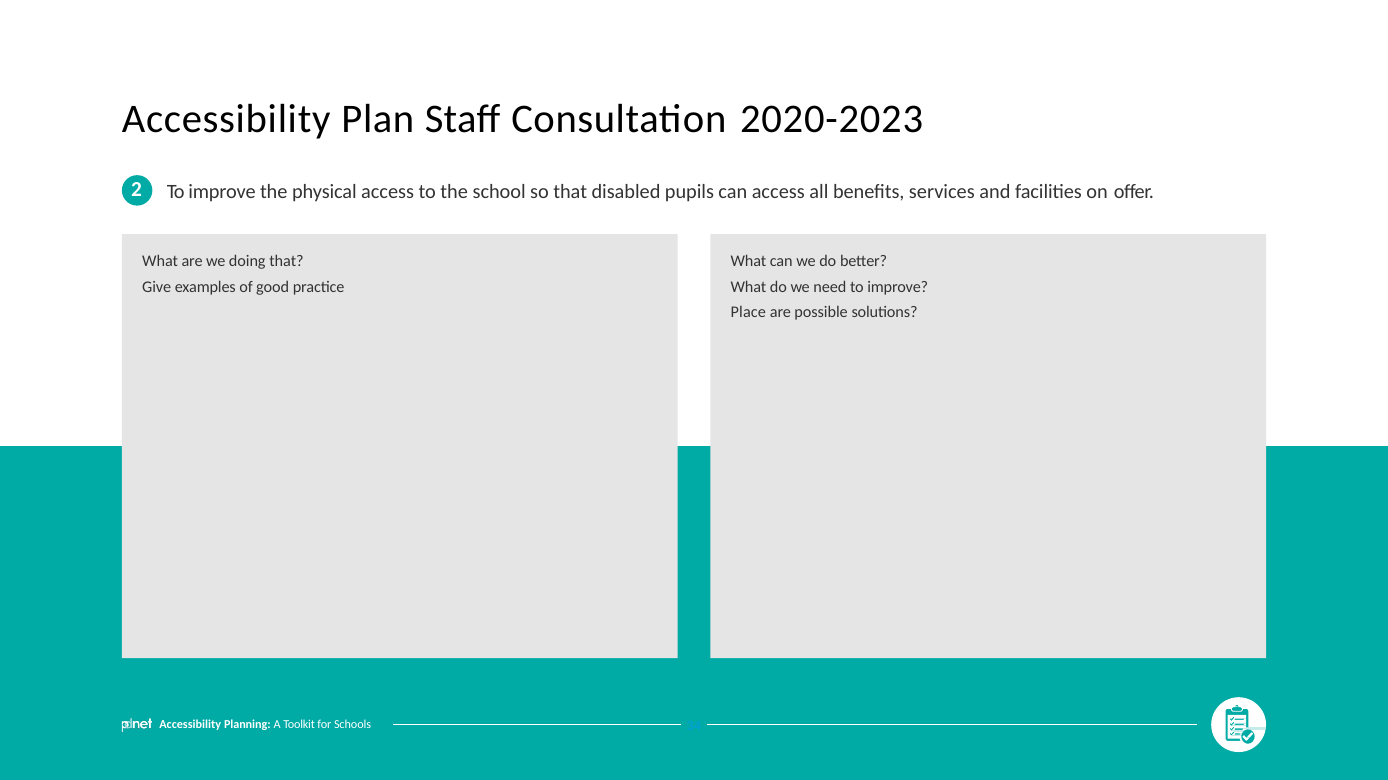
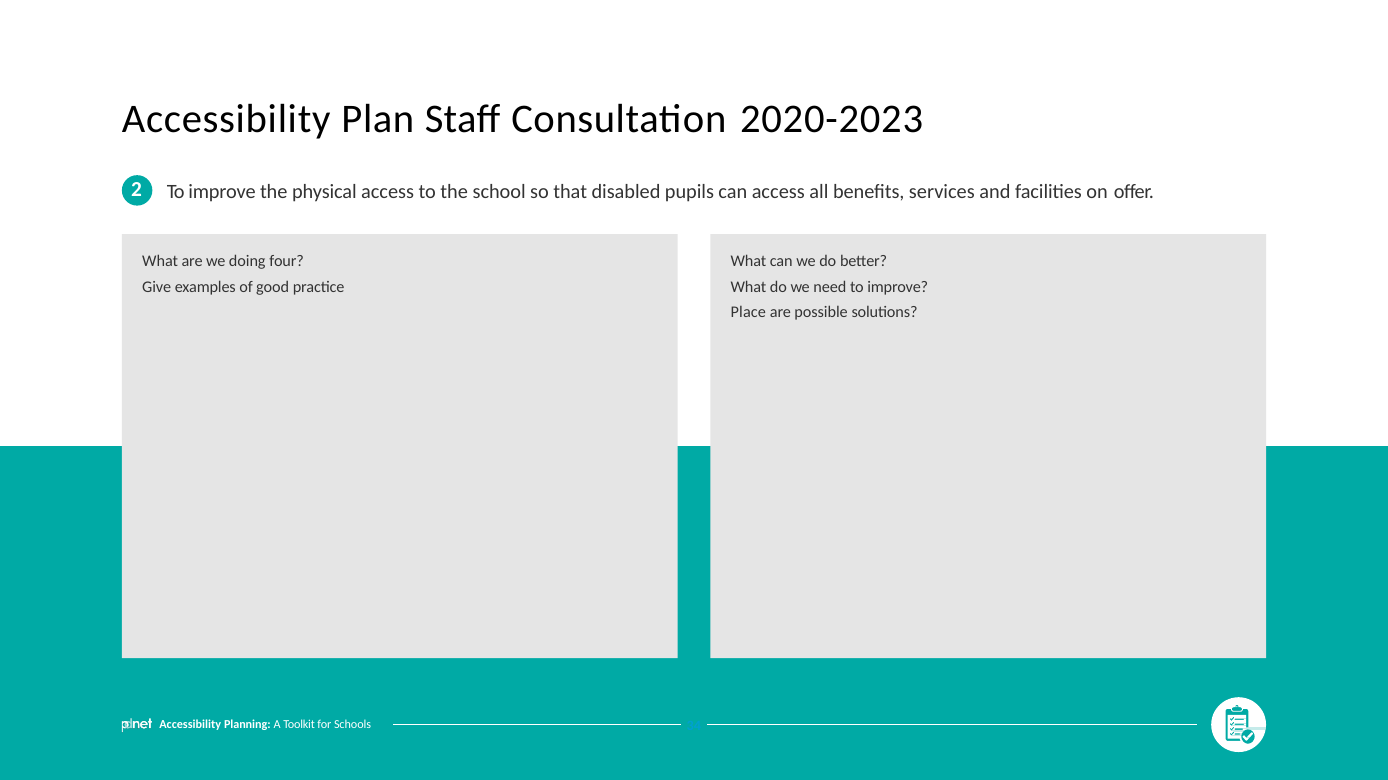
doing that: that -> four (287, 261)
